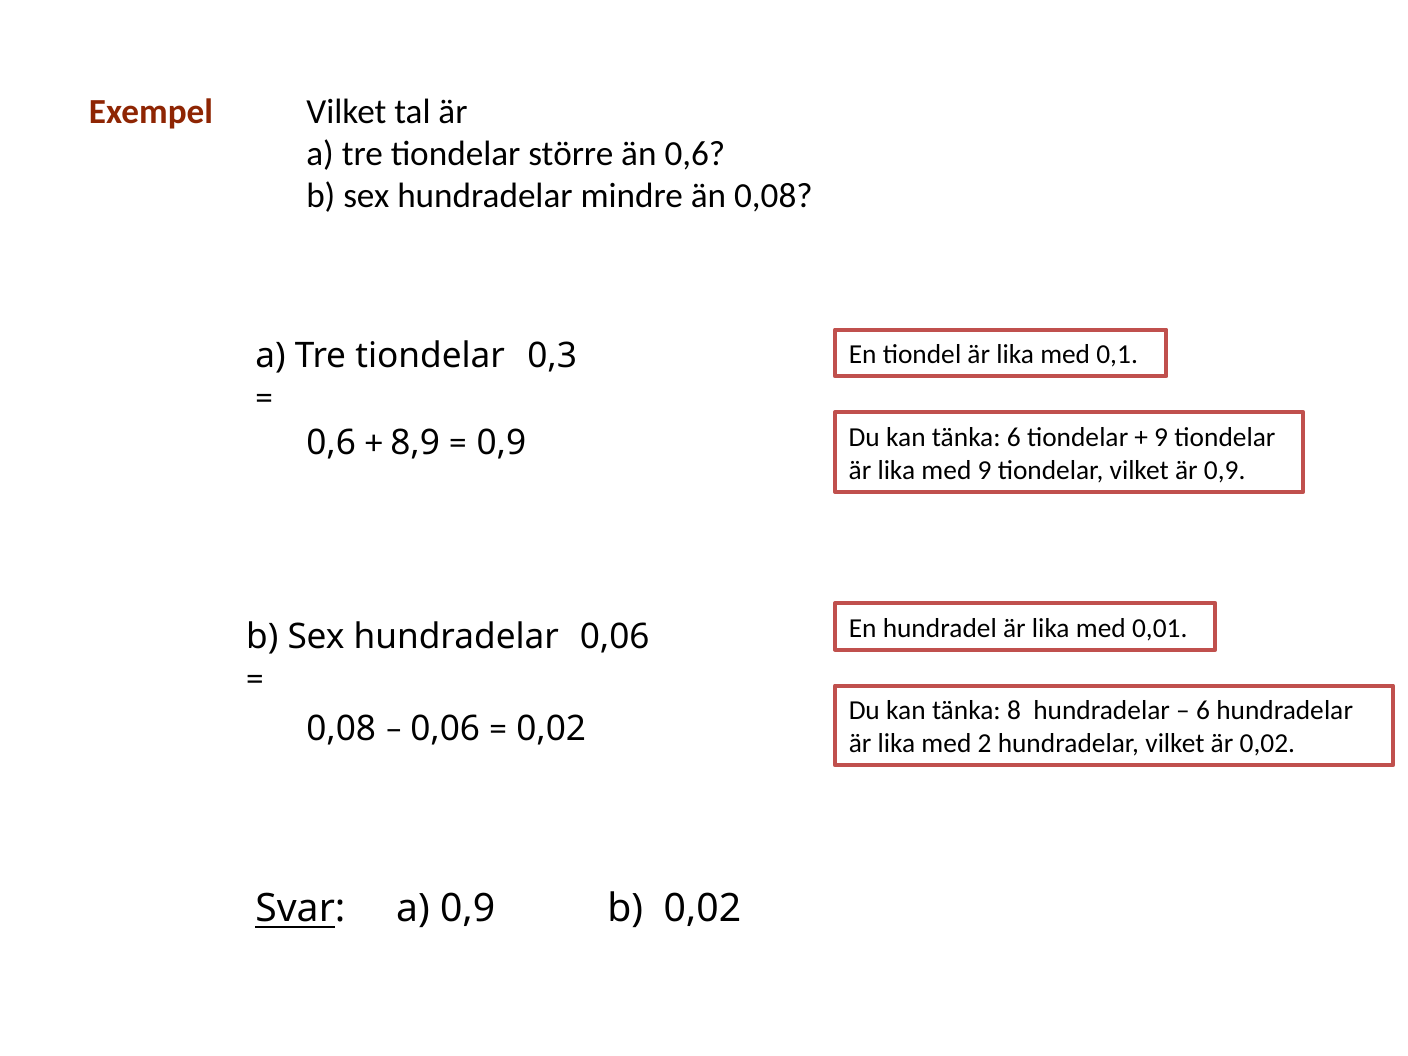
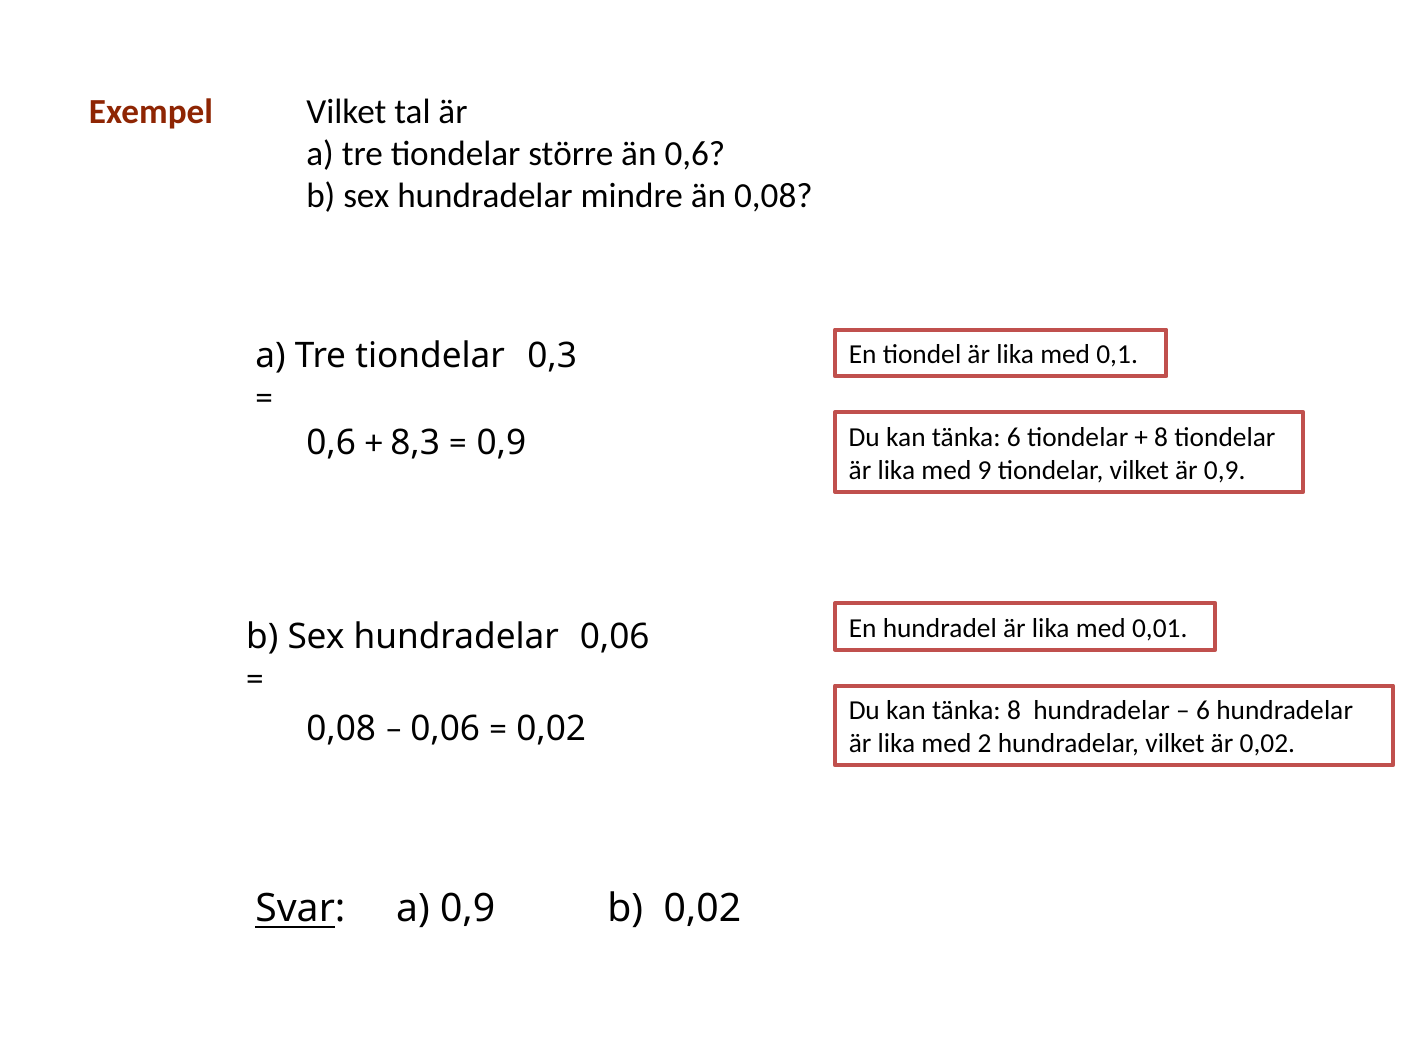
8,9: 8,9 -> 8,3 (415, 443)
9: 9 -> 8 (1161, 437)
